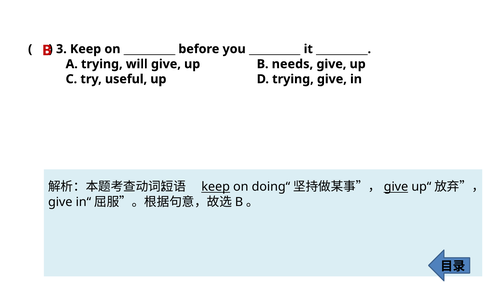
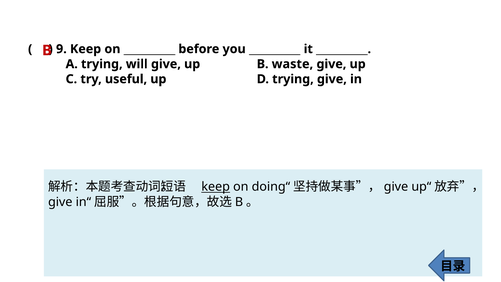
3: 3 -> 9 (61, 49)
needs: needs -> waste (292, 64)
give underline: present -> none (396, 187)
